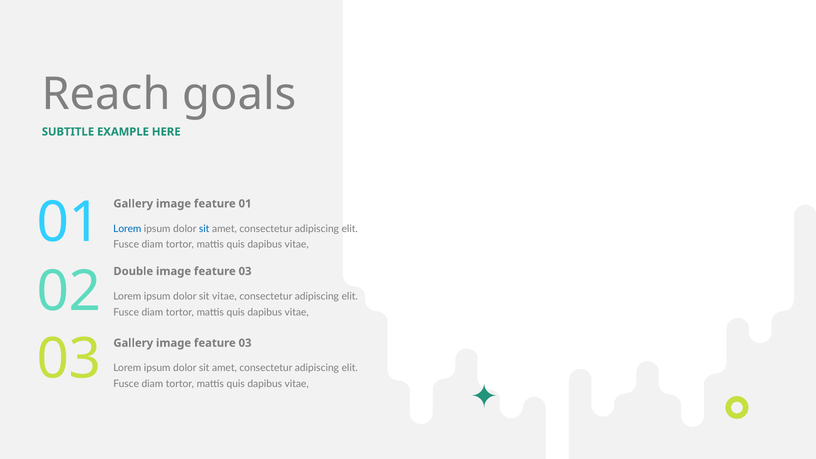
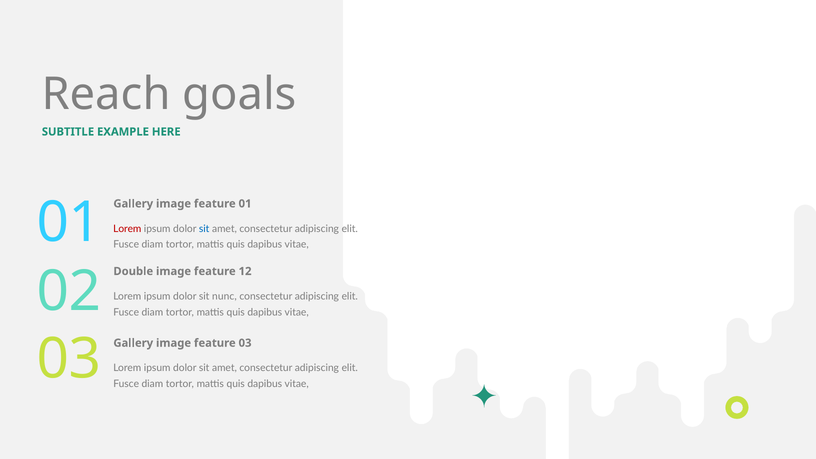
Lorem colour: blue -> red (127, 229)
03: 03 -> 12 (245, 271)
sit vitae: vitae -> nunc (224, 296)
